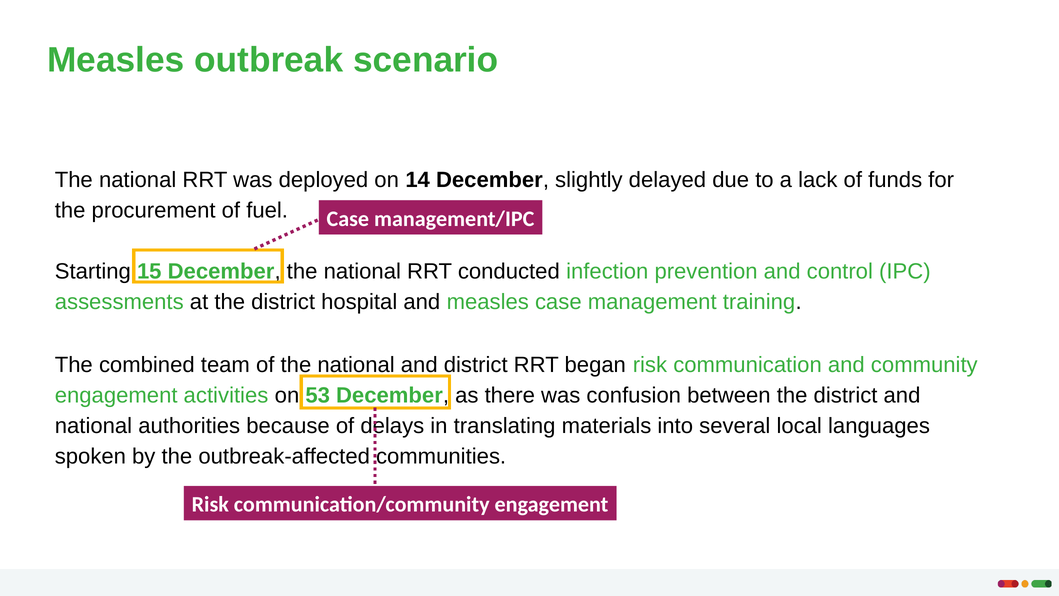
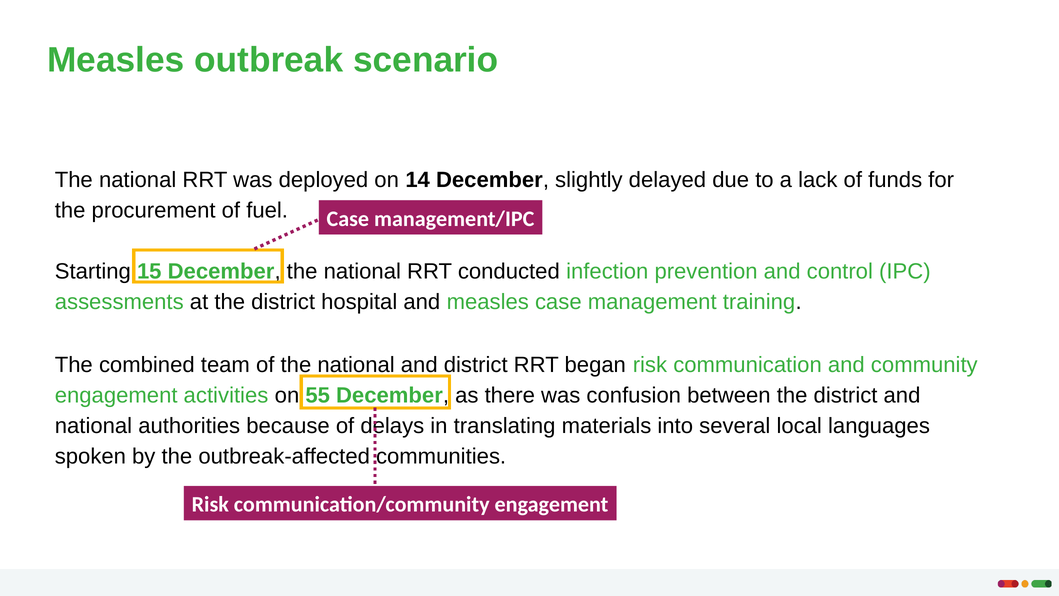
53: 53 -> 55 (318, 395)
